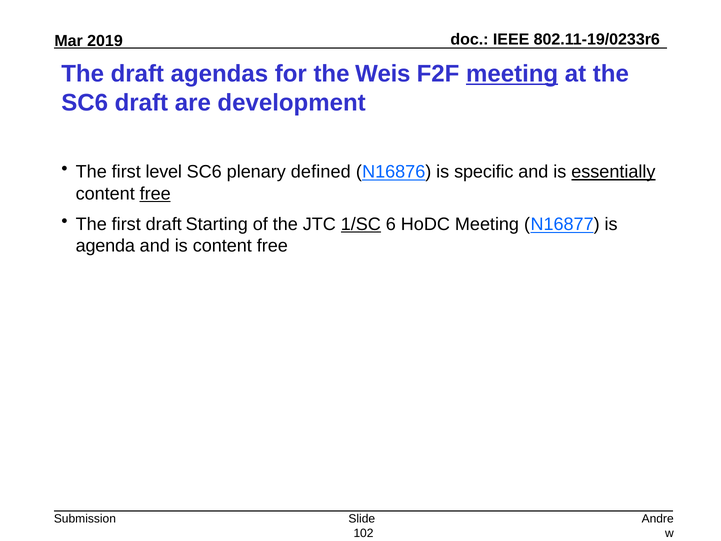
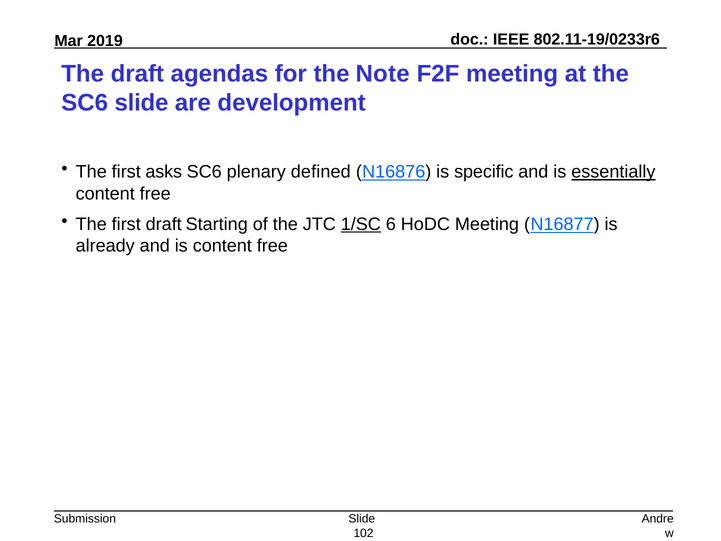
Weis: Weis -> Note (383, 74)
meeting underline: present -> none (512, 74)
SC6 draft: draft -> slide (141, 103)
level: level -> asks (164, 172)
free underline: present -> none (155, 194)
agenda: agenda -> already (105, 246)
